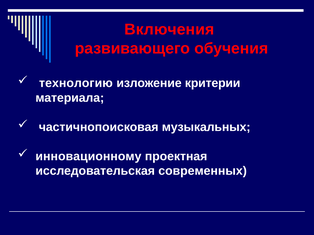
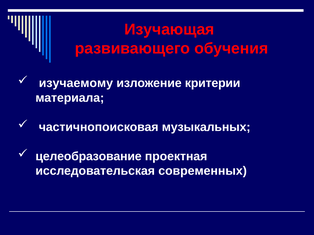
Включения: Включения -> Изучающая (169, 30)
технологию: технологию -> изучаемому (76, 83)
инновационному: инновационному -> целеобразование (89, 157)
